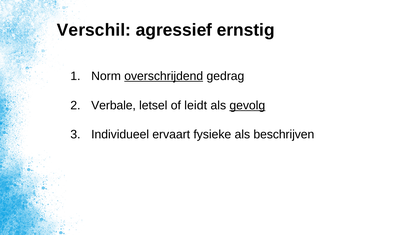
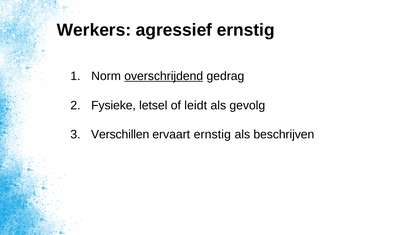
Verschil: Verschil -> Werkers (94, 30)
Verbale: Verbale -> Fysieke (114, 105)
gevolg underline: present -> none (247, 105)
Individueel: Individueel -> Verschillen (120, 134)
ervaart fysieke: fysieke -> ernstig (212, 134)
